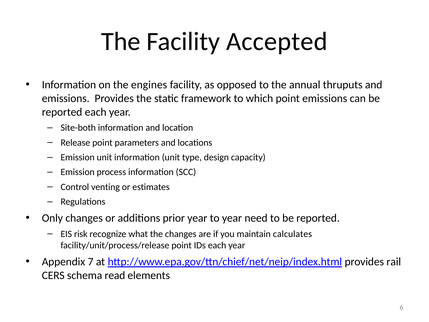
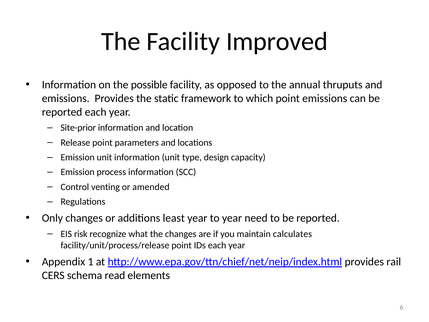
Accepted: Accepted -> Improved (277, 42)
engines: engines -> possible (149, 85)
Site-both: Site-both -> Site-prior (78, 128)
estimates: estimates -> amended (151, 187)
prior: prior -> least (174, 218)
7: 7 -> 1 (91, 262)
